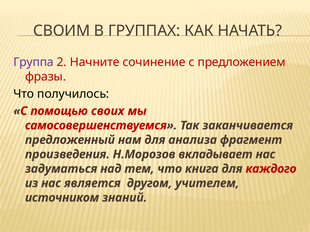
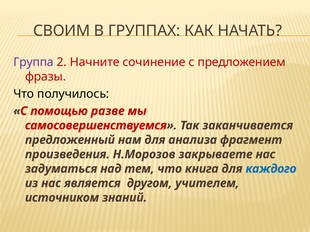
своих: своих -> разве (108, 111)
вкладывает: вкладывает -> закрываете (215, 155)
каждого colour: red -> blue (271, 169)
